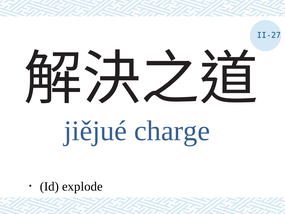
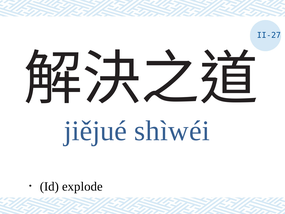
charge: charge -> shìwéi (172, 131)
